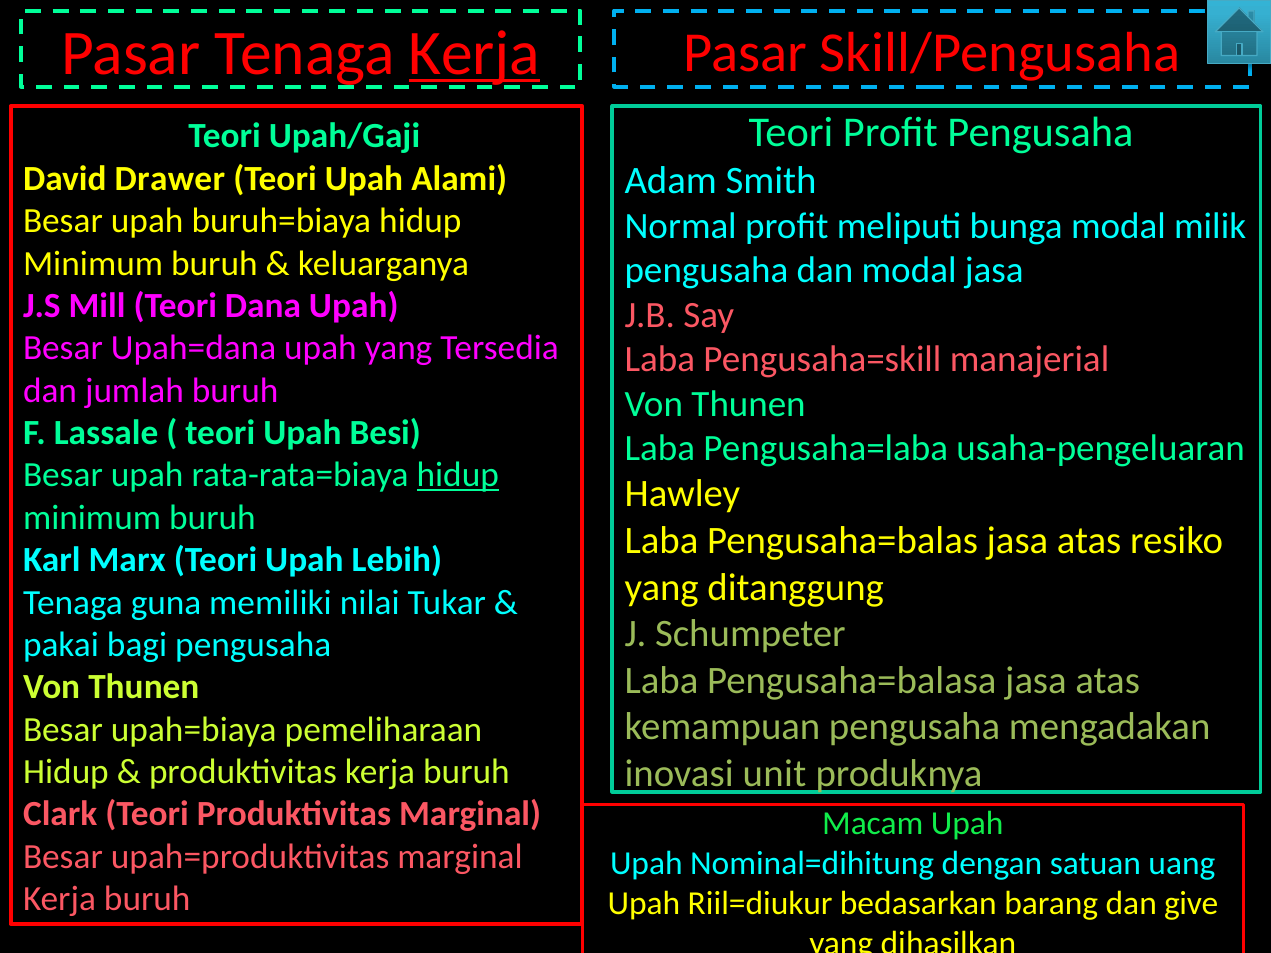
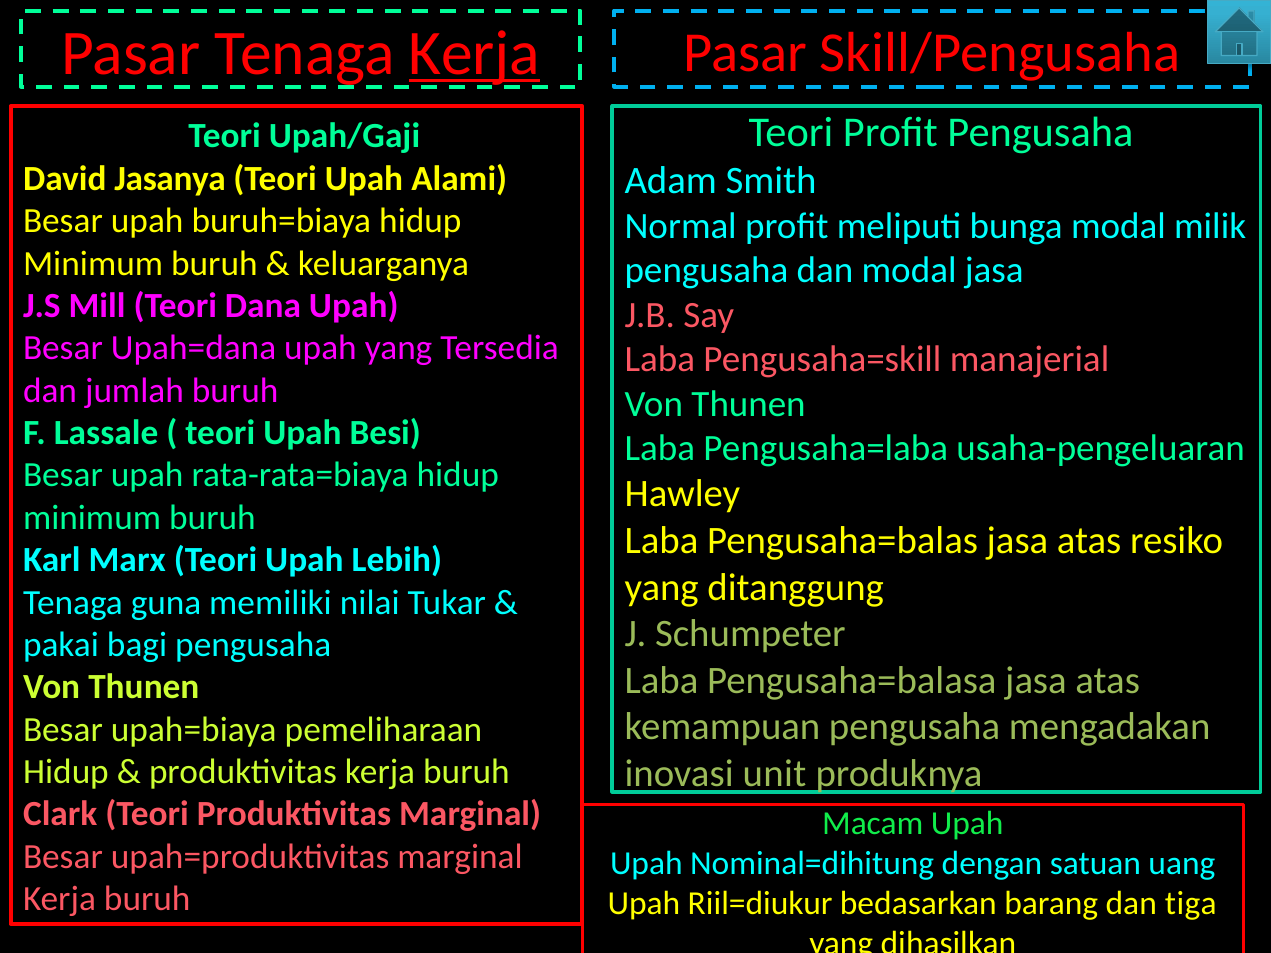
Drawer: Drawer -> Jasanya (170, 179)
hidup underline: present -> none (458, 475)
give: give -> tiga (1191, 904)
